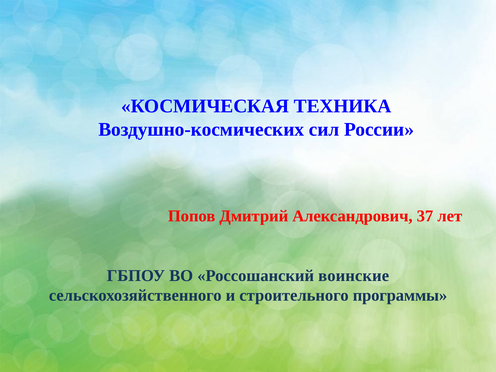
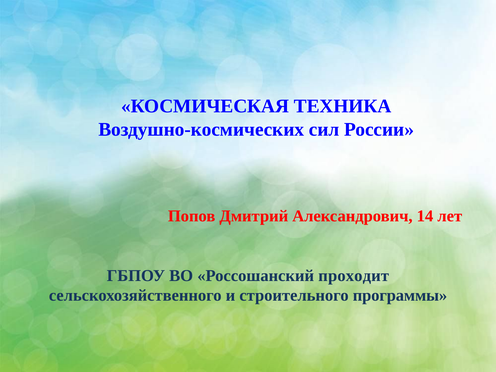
37: 37 -> 14 (425, 216)
воинские: воинские -> проходит (354, 276)
